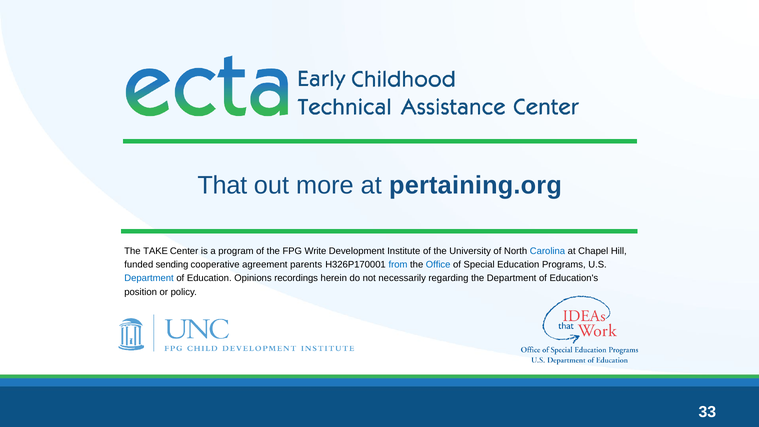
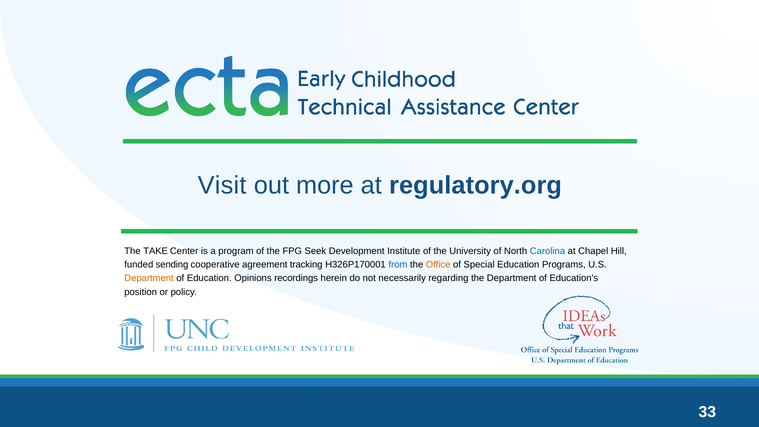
That: That -> Visit (222, 185)
pertaining.org: pertaining.org -> regulatory.org (476, 185)
Write: Write -> Seek (315, 251)
parents: parents -> tracking (306, 265)
Office colour: blue -> orange (438, 265)
Department colour: blue -> orange (149, 278)
